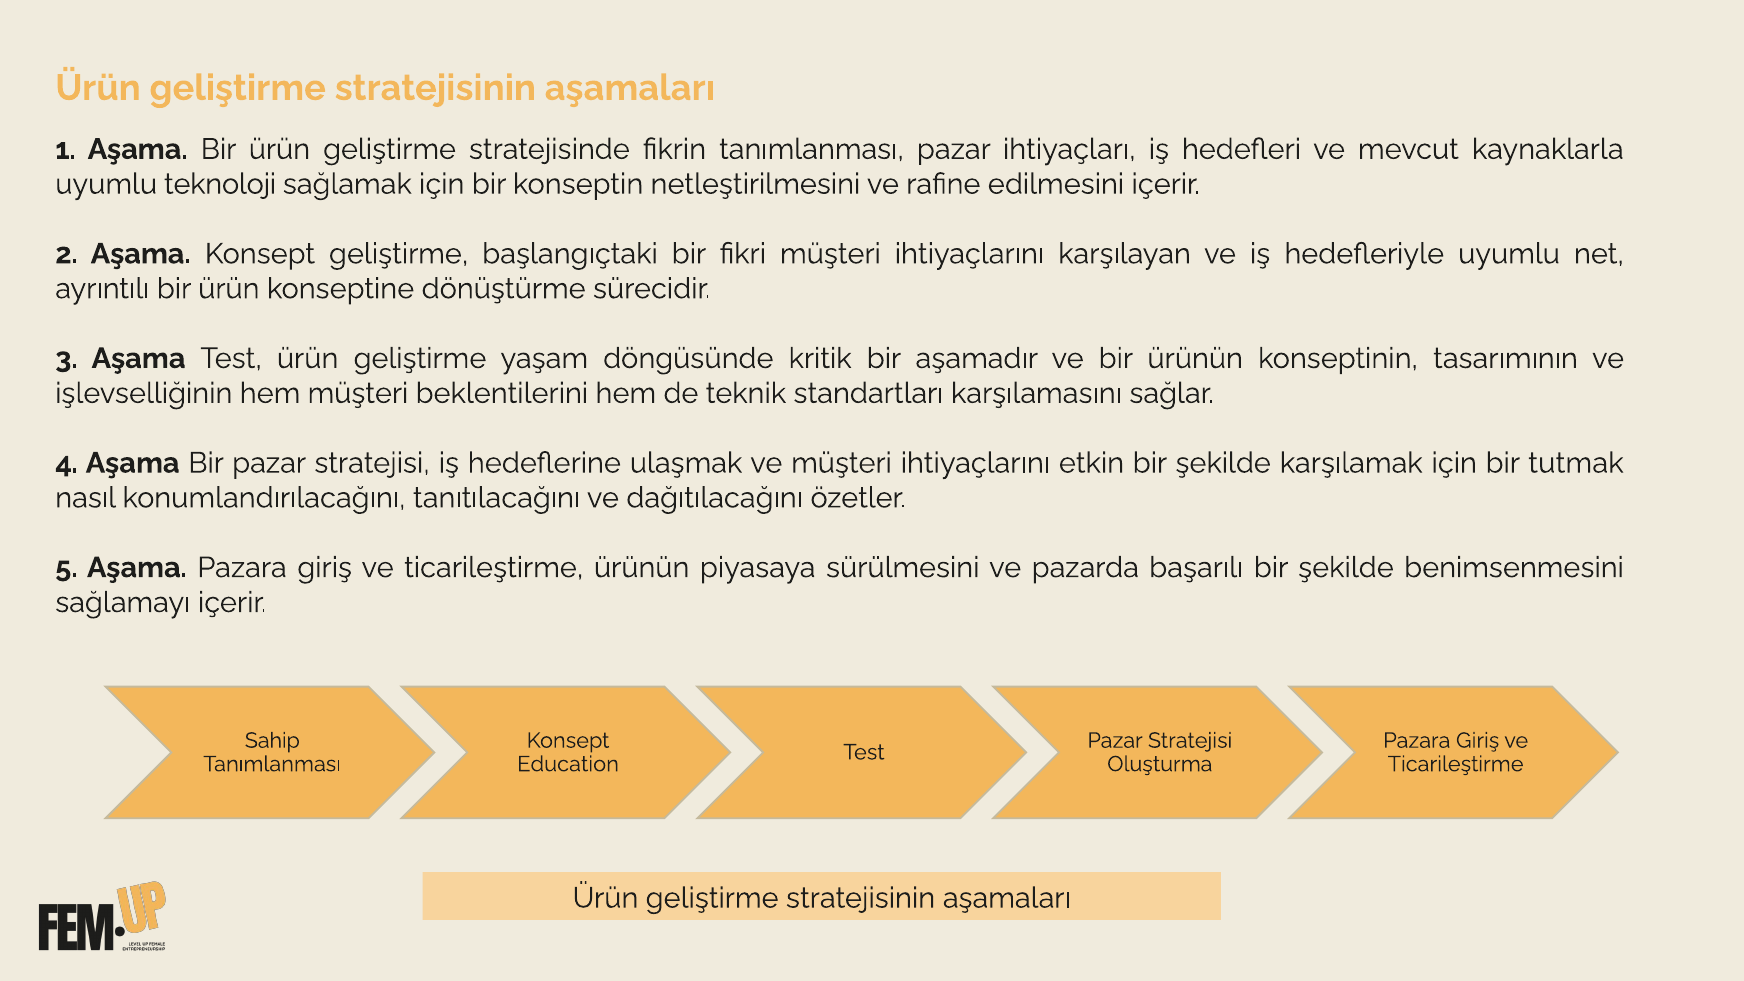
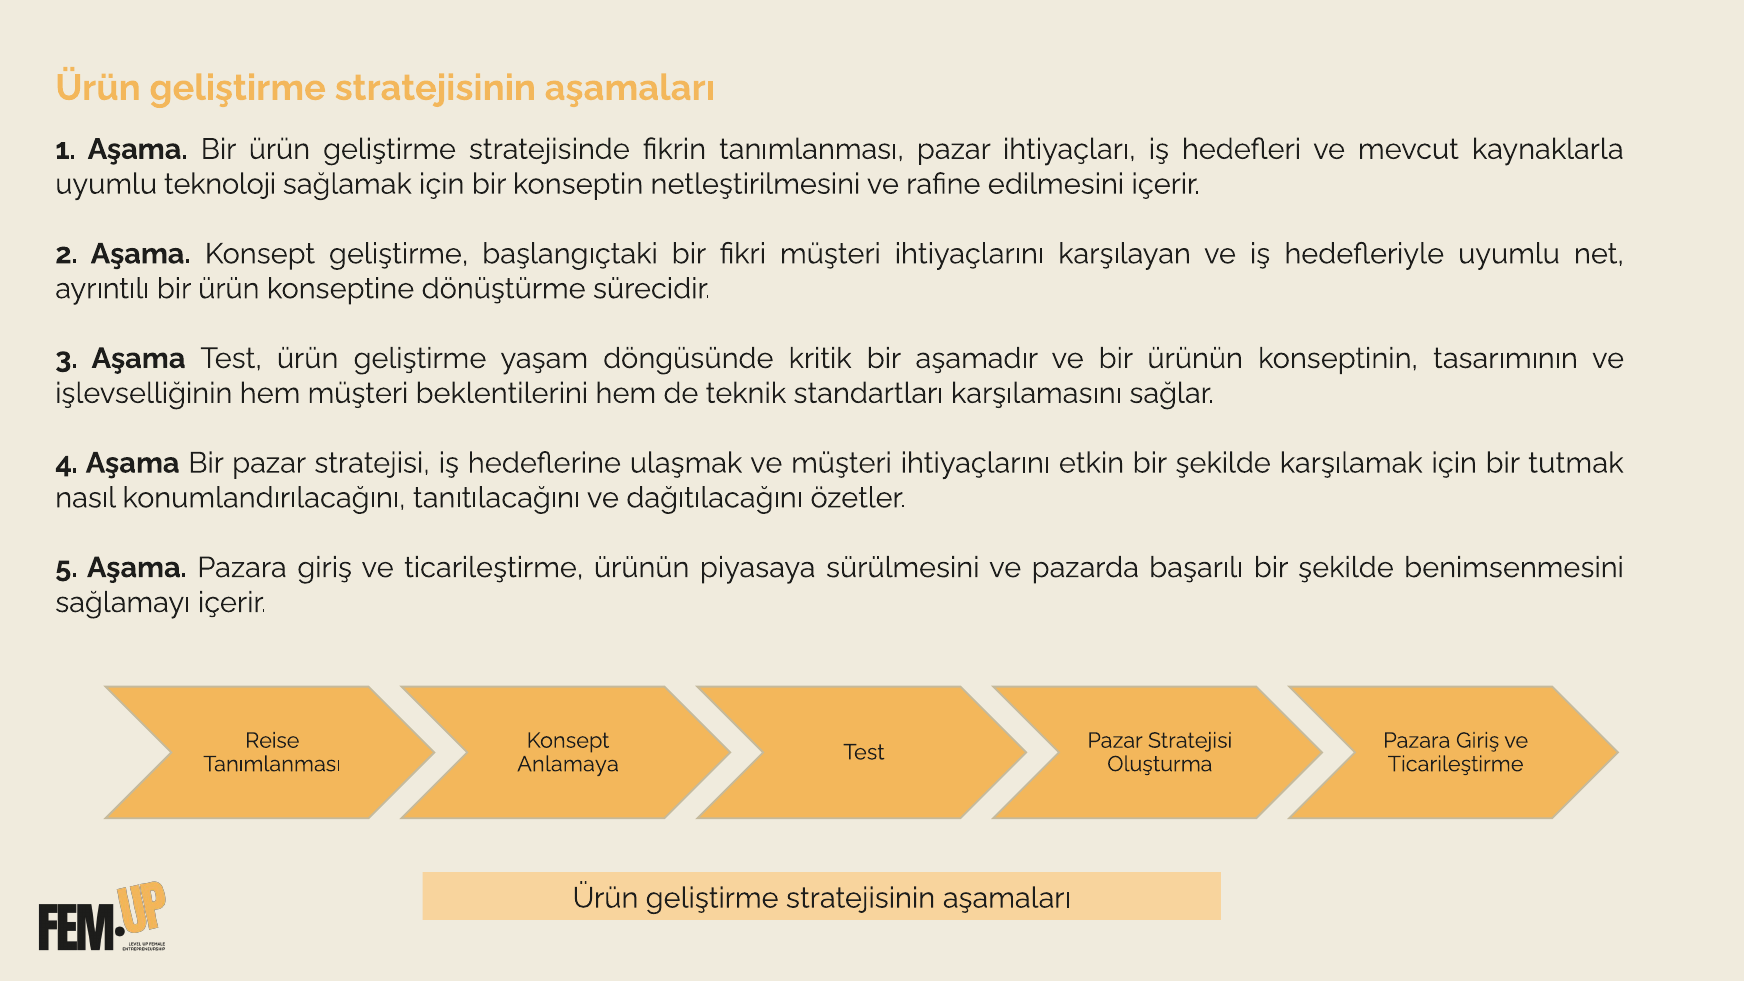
Sahip: Sahip -> Reise (272, 741)
Education: Education -> Anlamaya (568, 764)
